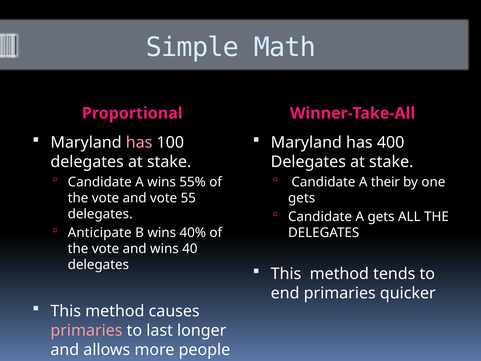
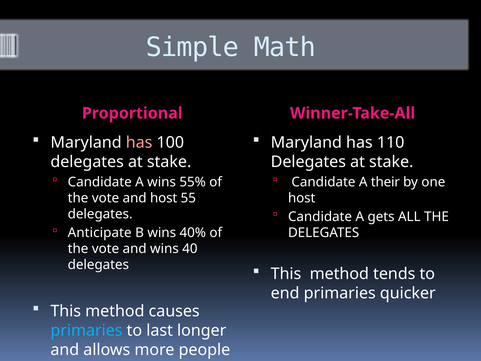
400: 400 -> 110 (391, 142)
and vote: vote -> host (164, 198)
gets: gets -> host (302, 198)
primaries colour: pink -> light blue (86, 330)
